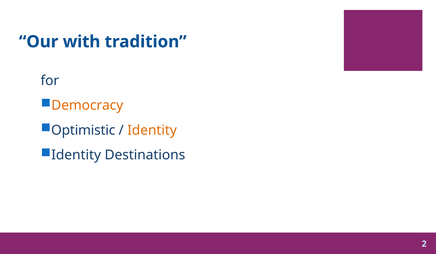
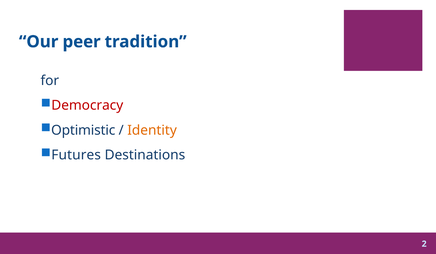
with: with -> peer (82, 42)
Democracy colour: orange -> red (87, 106)
Identity: Identity -> Futures (76, 155)
